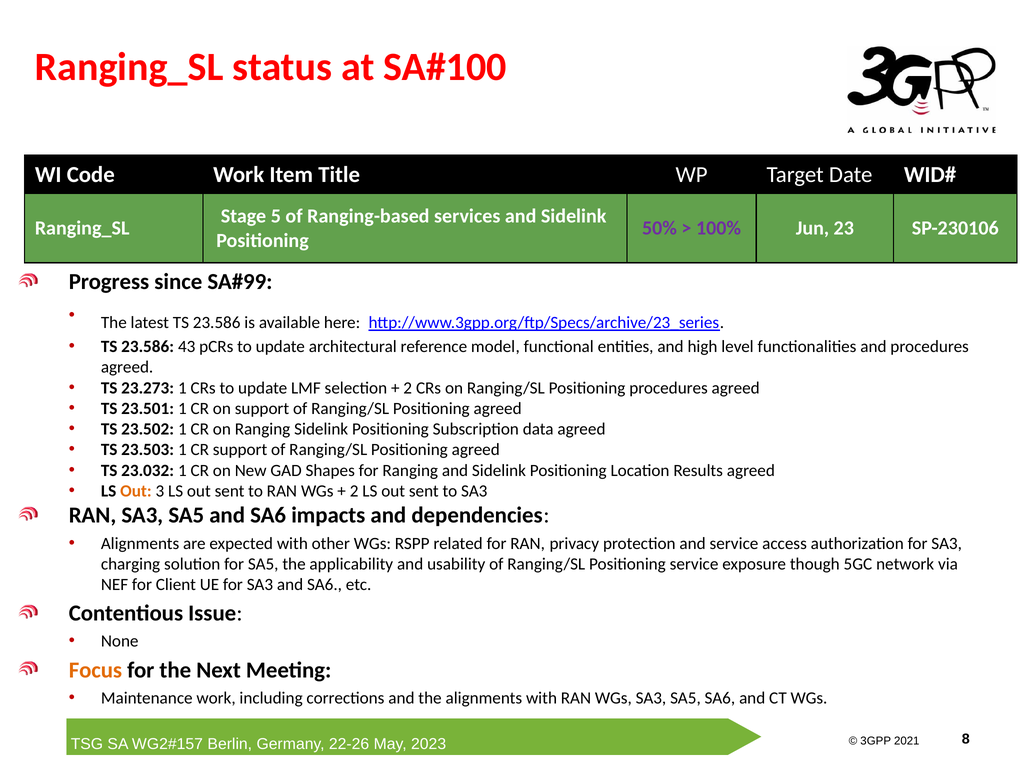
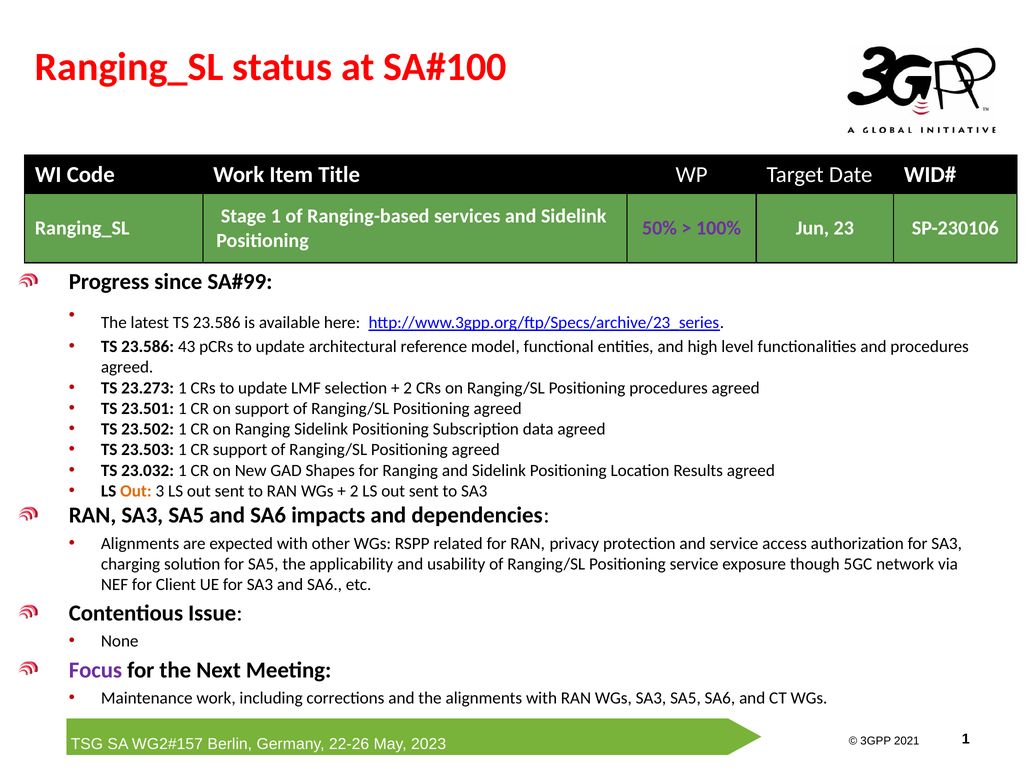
Stage 5: 5 -> 1 (276, 216)
Focus colour: orange -> purple (95, 670)
8: 8 -> 1 (966, 739)
